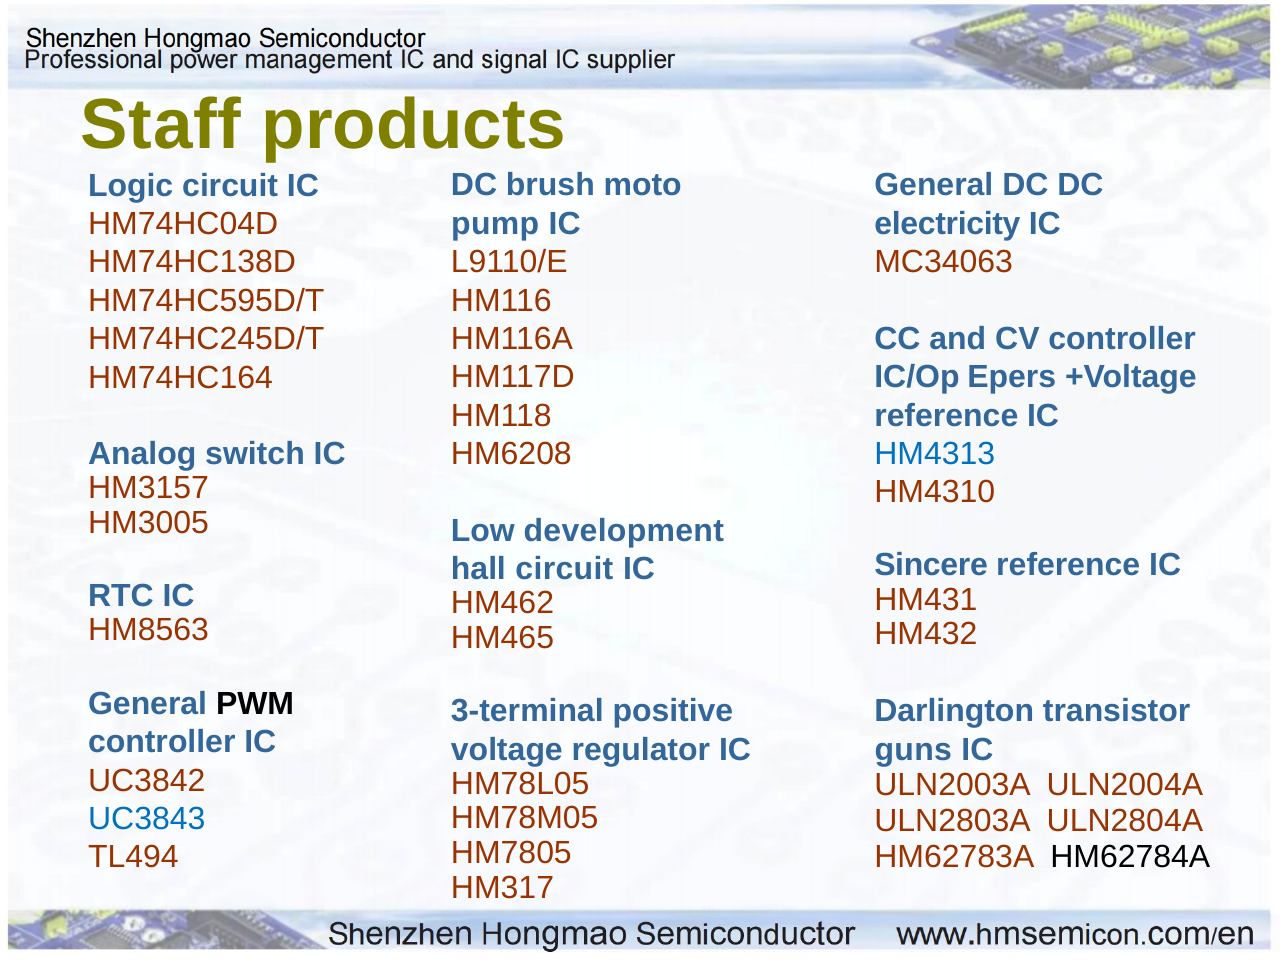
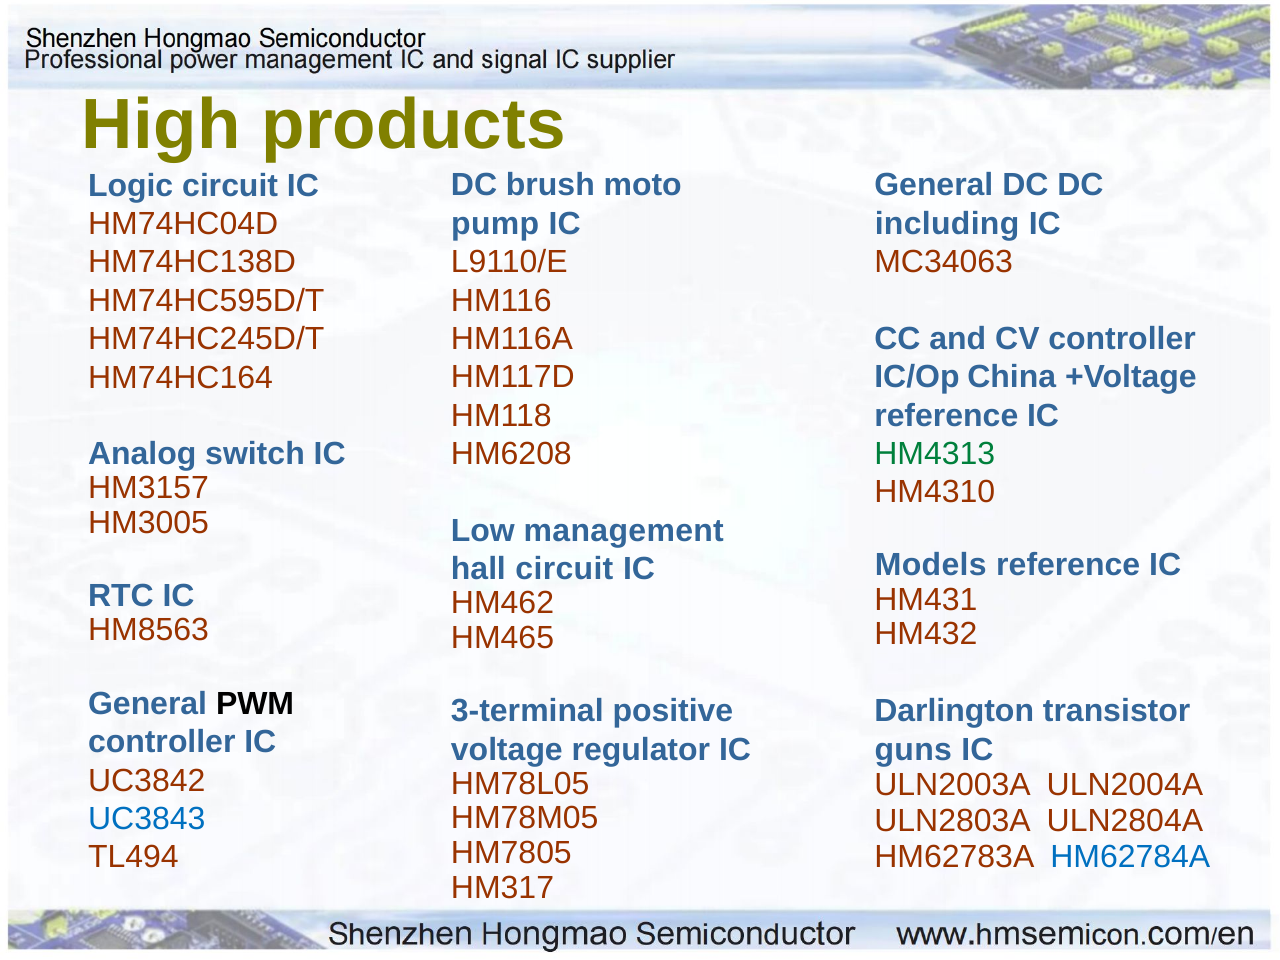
Staff: Staff -> High (161, 125)
electricity: electricity -> including (947, 224)
Epers: Epers -> China (1012, 377)
HM4313 colour: blue -> green (935, 454)
development: development -> management (624, 531)
Sincere: Sincere -> Models (931, 565)
HM62784A colour: black -> blue (1130, 856)
